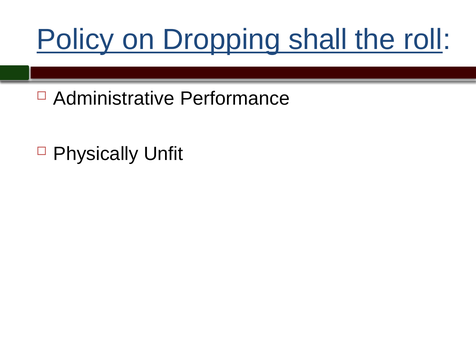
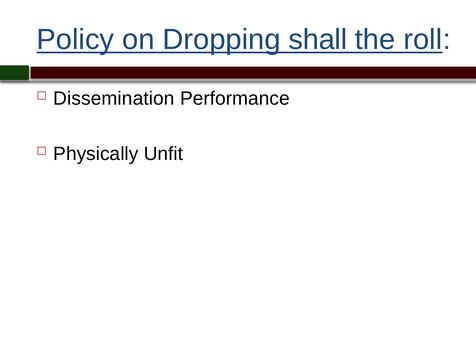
Administrative: Administrative -> Dissemination (114, 98)
